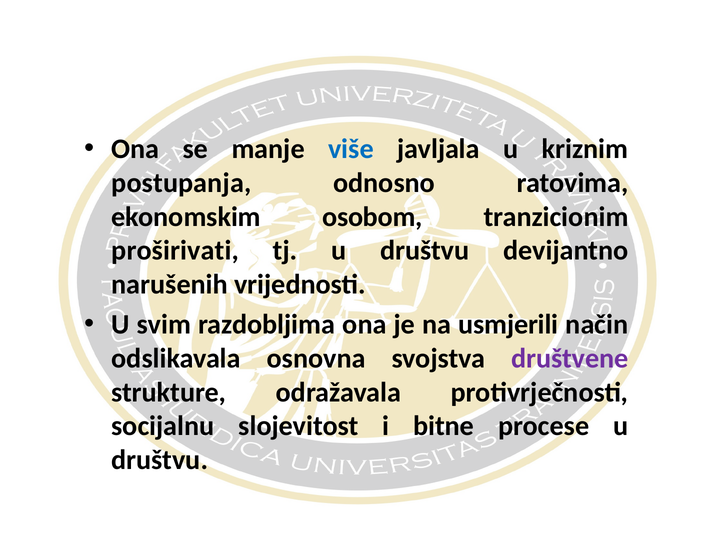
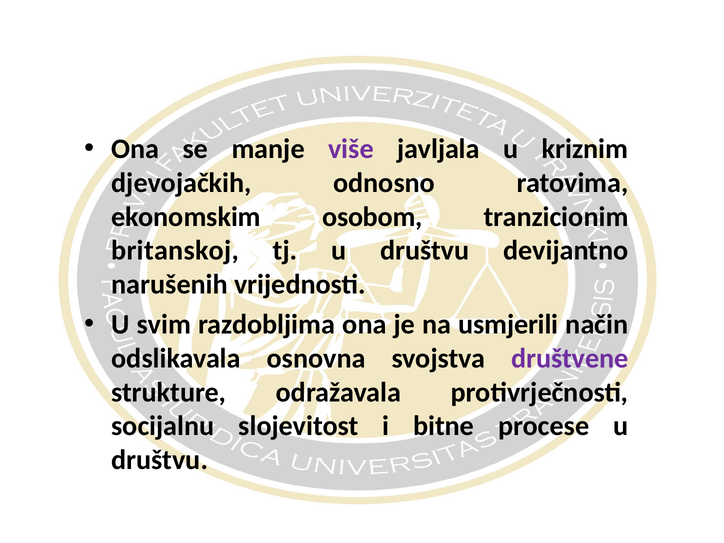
više colour: blue -> purple (351, 149)
postupanja: postupanja -> djevojačkih (181, 183)
proširivati: proširivati -> britanskoj (175, 251)
